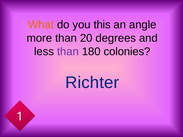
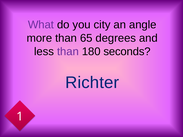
What colour: orange -> purple (41, 25)
this: this -> city (102, 25)
20: 20 -> 65 (86, 38)
colonies: colonies -> seconds (127, 52)
